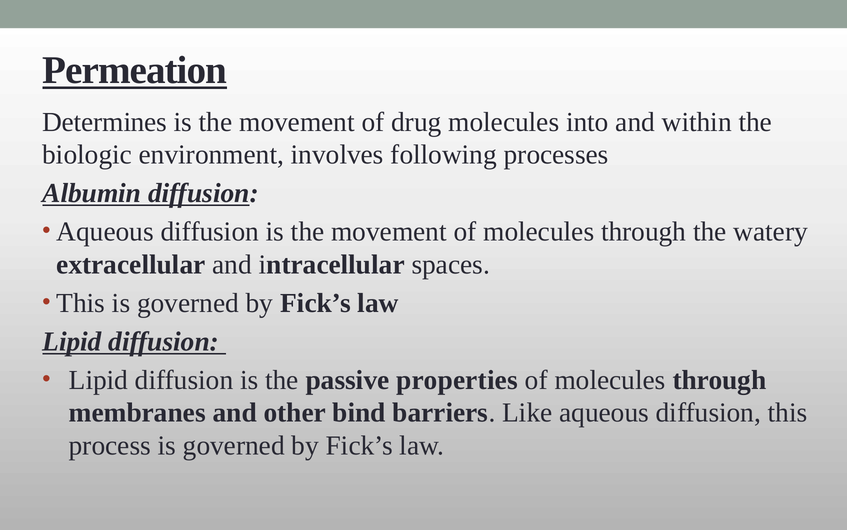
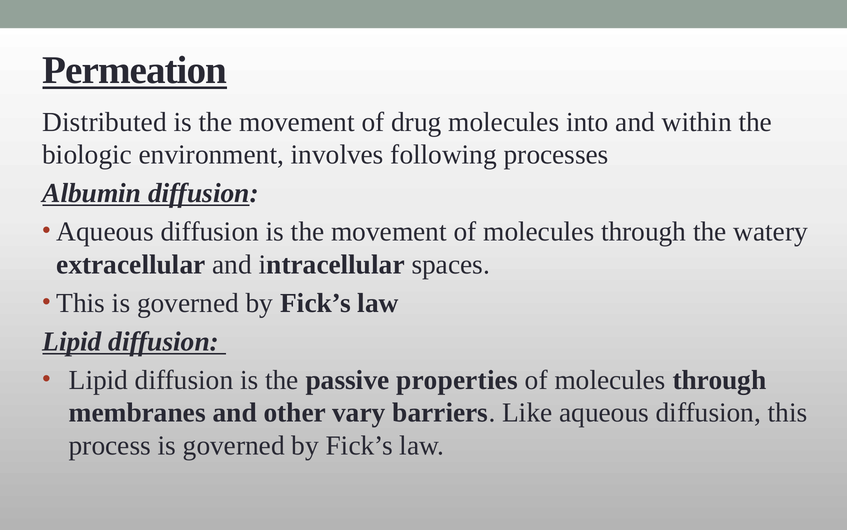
Determines: Determines -> Distributed (105, 122)
bind: bind -> vary (359, 412)
